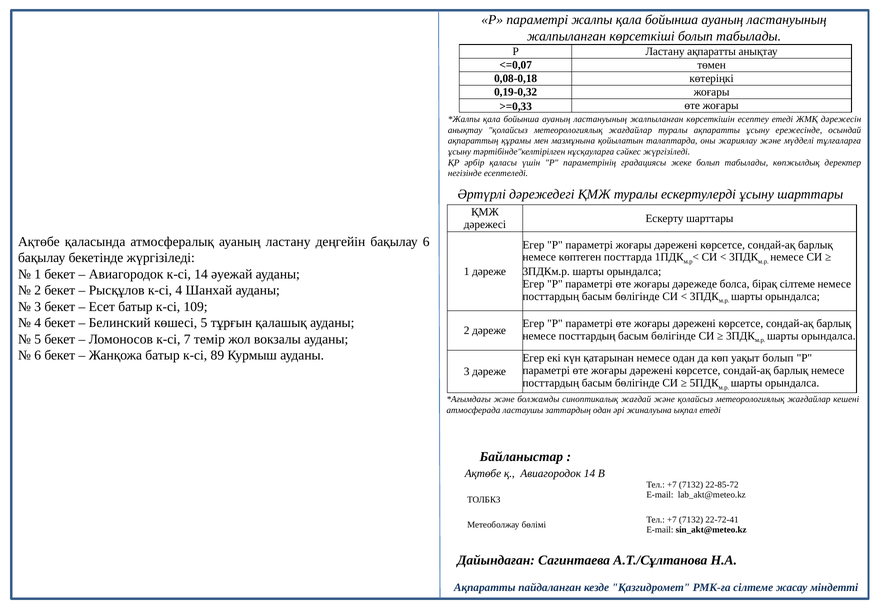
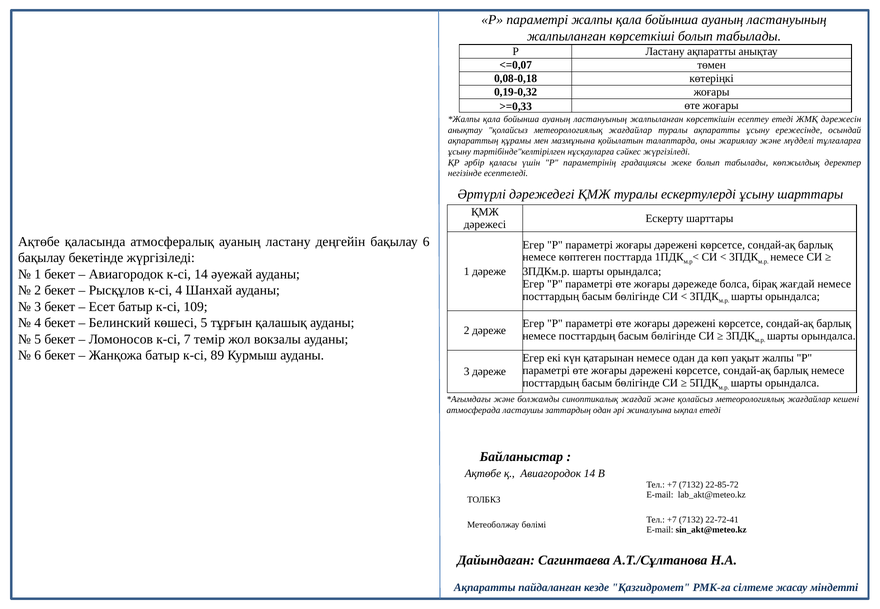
бірақ сілтеме: сілтеме -> жағдай (797, 284)
уақыт болып: болып -> жалпы (778, 358)
